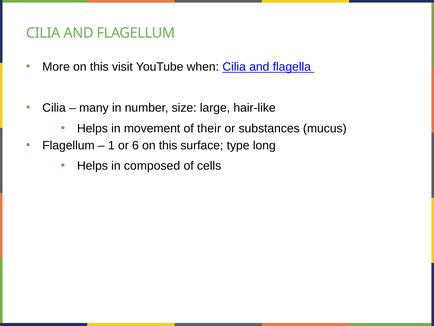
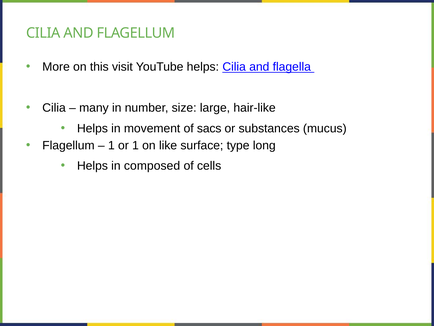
YouTube when: when -> helps (203, 67)
their: their -> sacs (209, 128)
or 6: 6 -> 1 (135, 145)
this: this -> like (168, 145)
